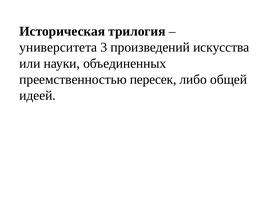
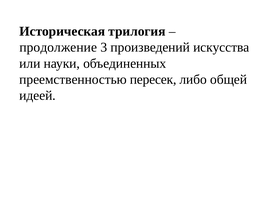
университета: университета -> продолжение (58, 47)
